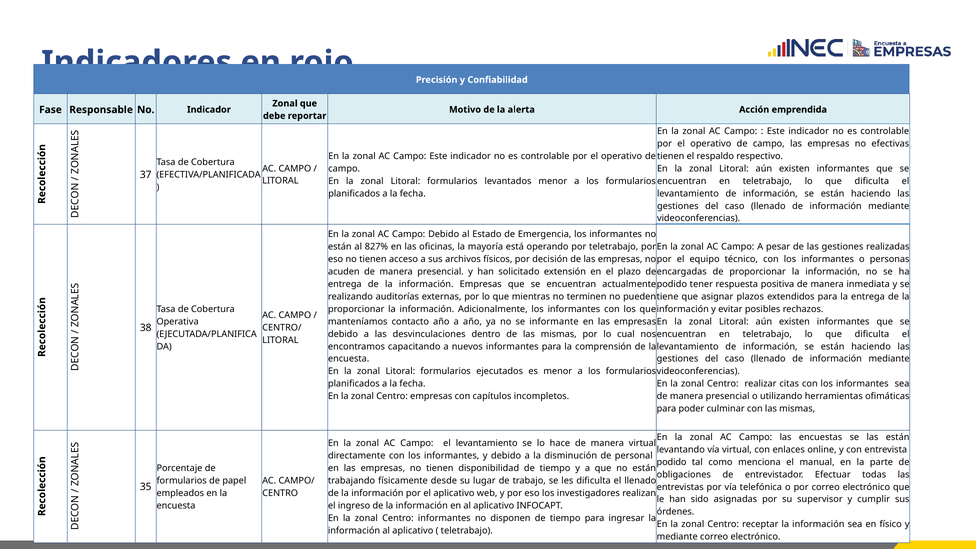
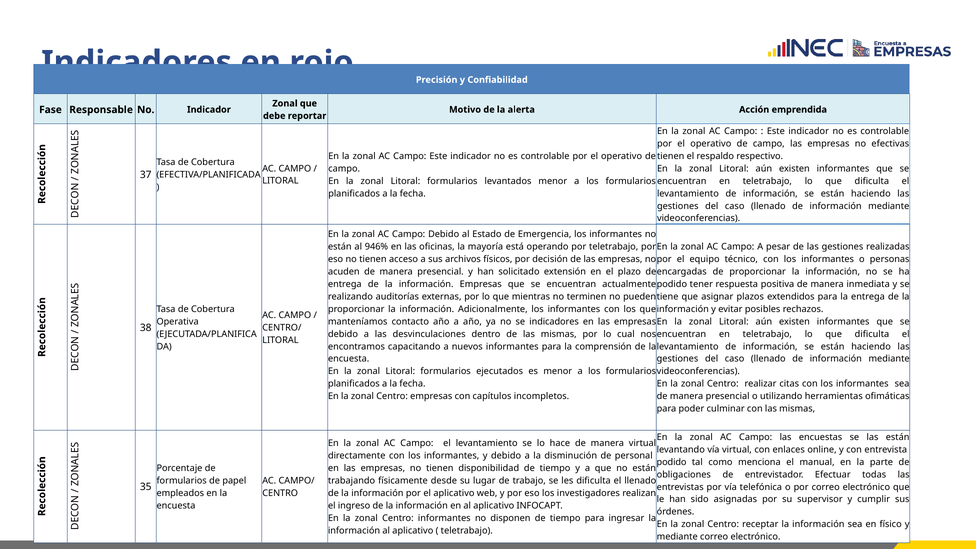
827%: 827% -> 946% (376, 247)
se informante: informante -> indicadores (554, 322)
